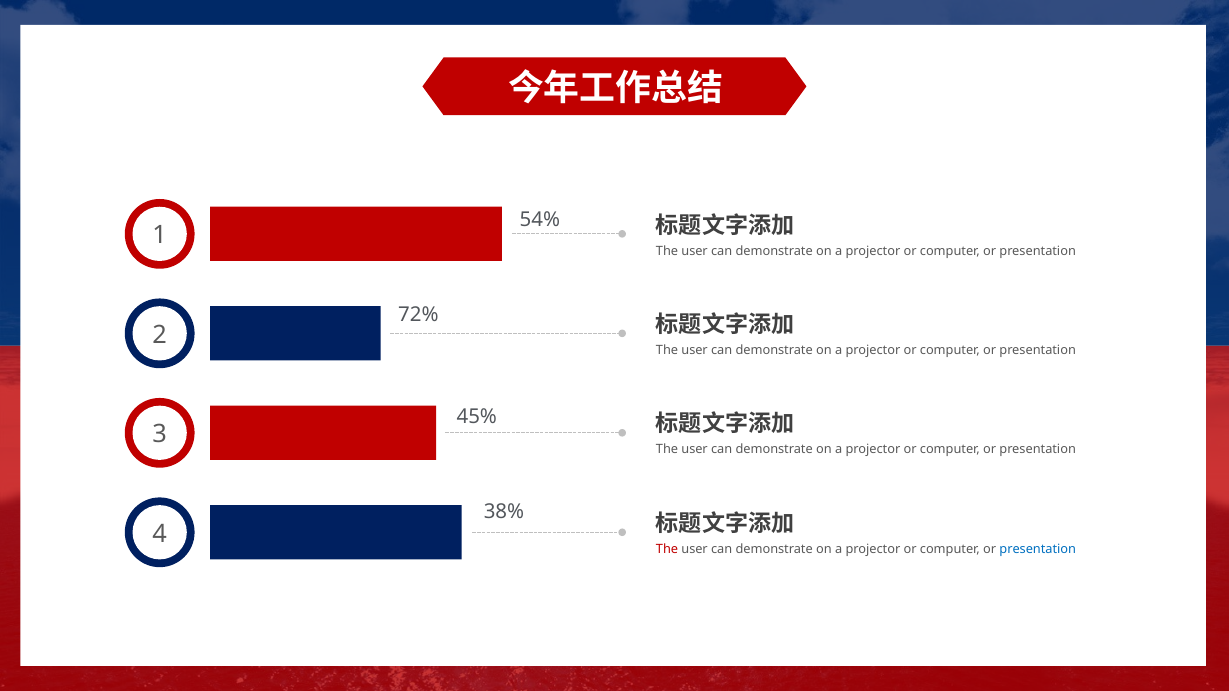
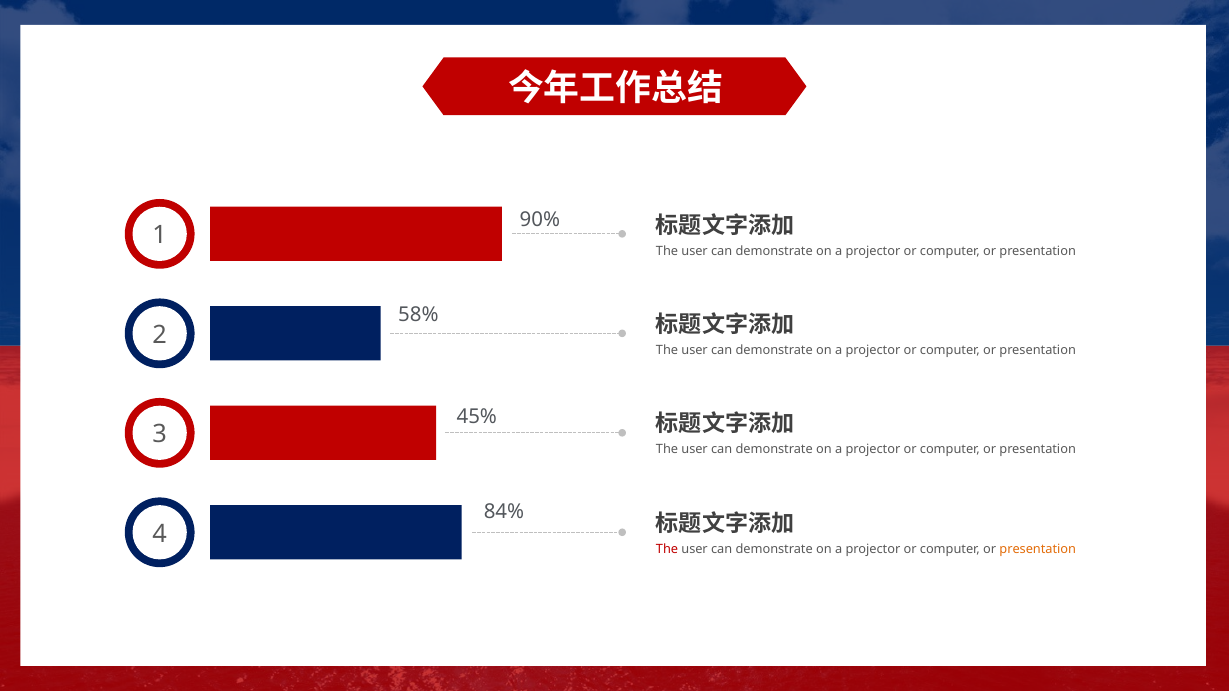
54%: 54% -> 90% (540, 219)
72%: 72% -> 58% (418, 315)
38%: 38% -> 84% (504, 512)
presentation colour: blue -> orange (1038, 549)
